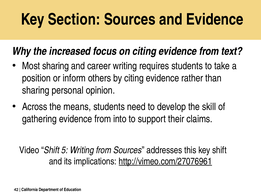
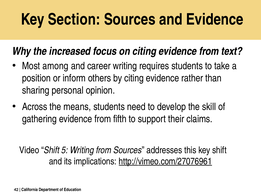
Most sharing: sharing -> among (55, 66)
into: into -> fifth (120, 119)
